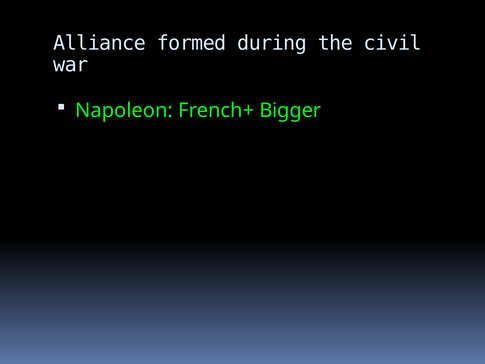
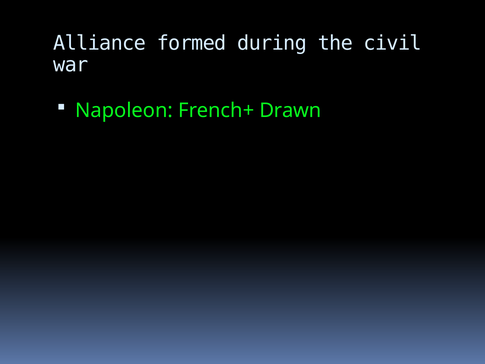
Bigger: Bigger -> Drawn (290, 111)
